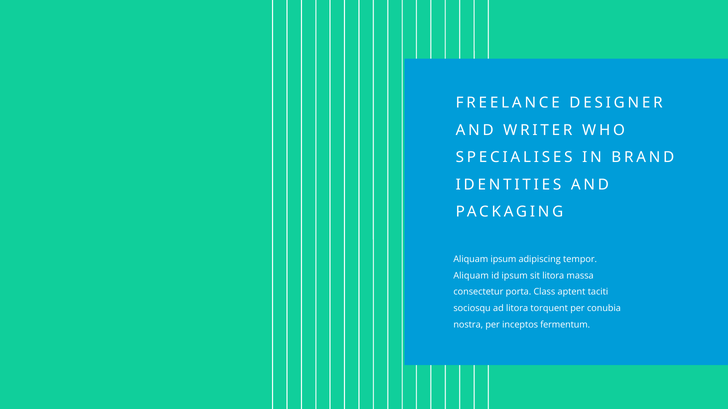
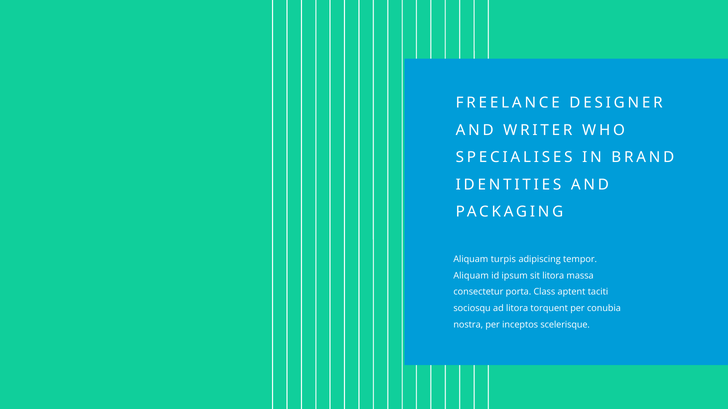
Aliquam ipsum: ipsum -> turpis (503, 260)
fermentum: fermentum -> scelerisque (565, 325)
